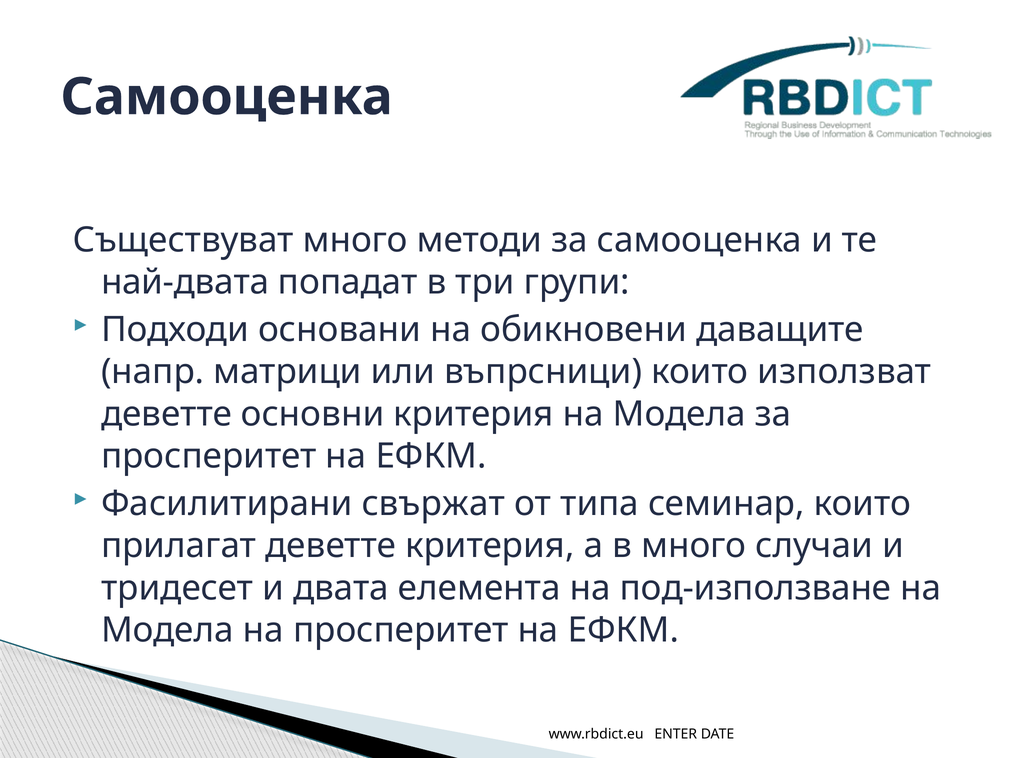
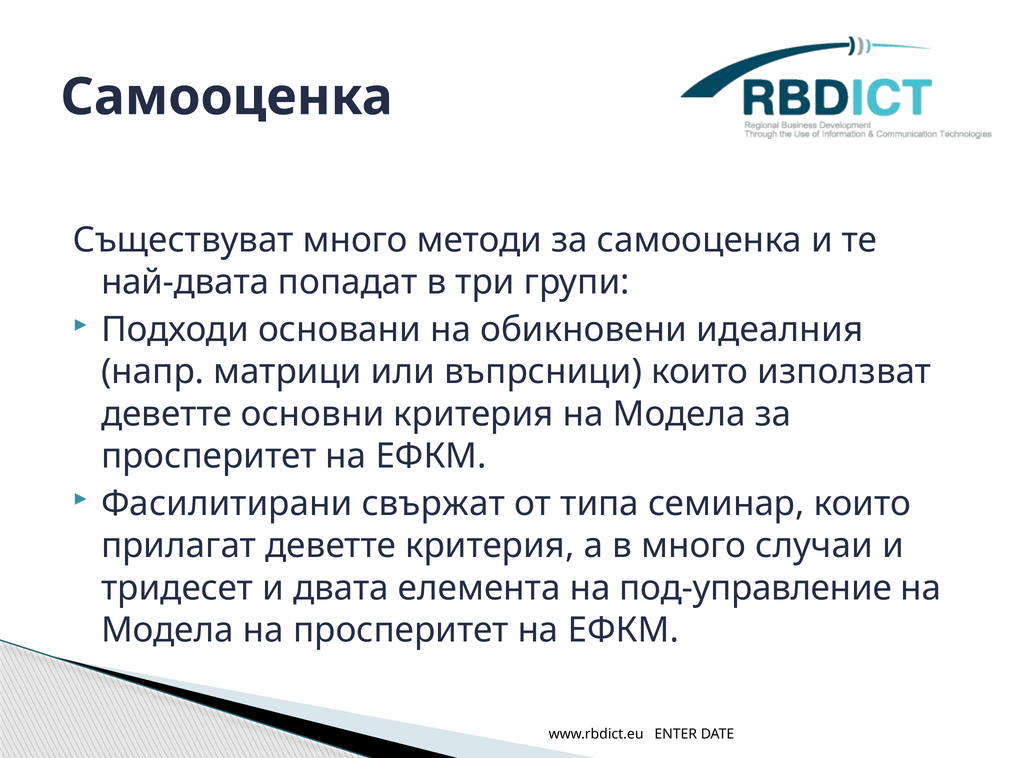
даващите: даващите -> идеалния (780, 330)
под-използване: под-използване -> под-управление (756, 588)
